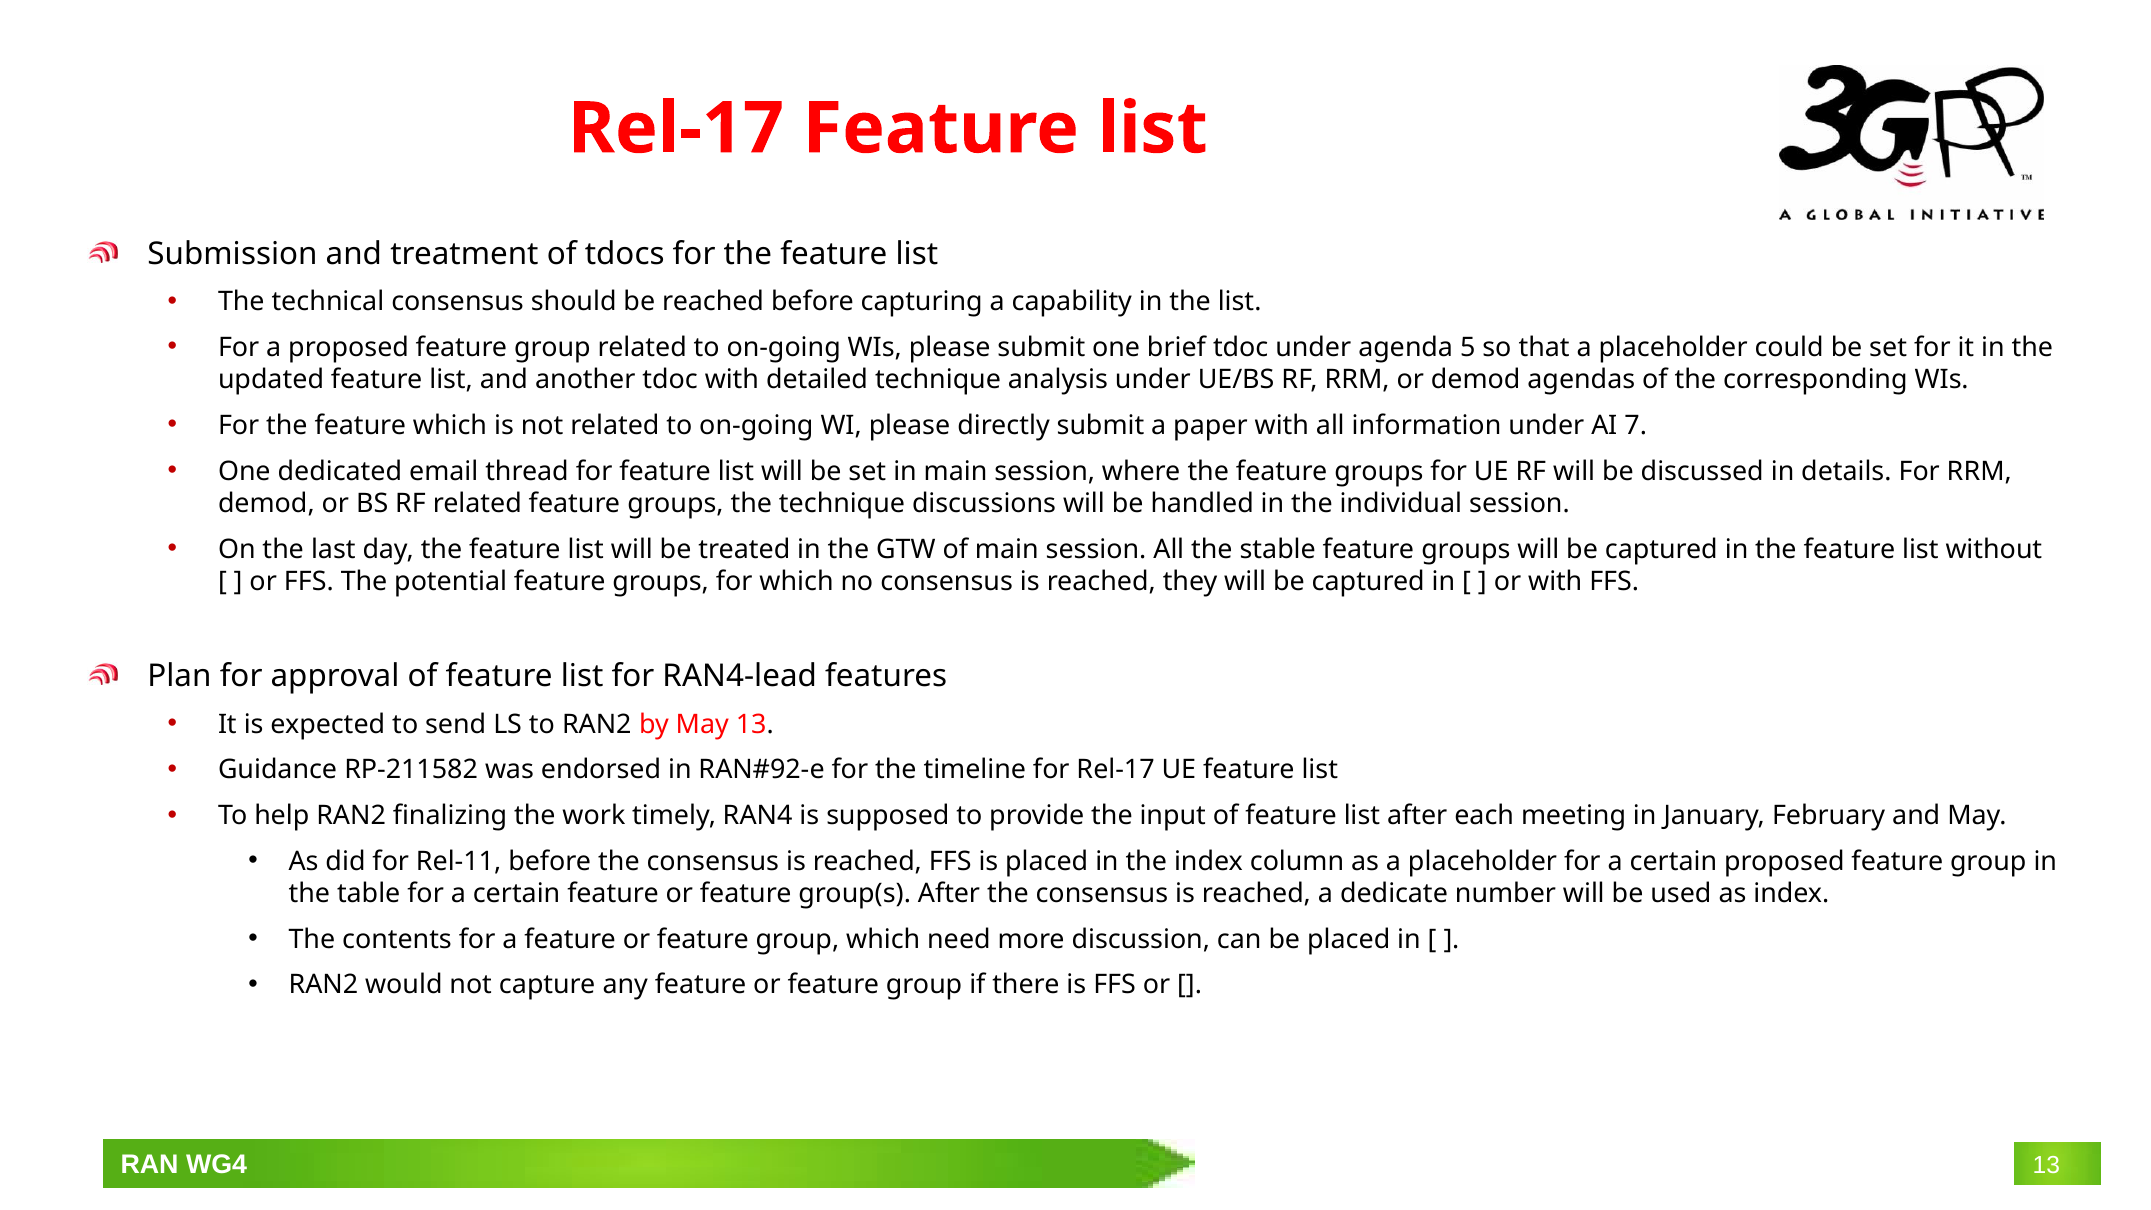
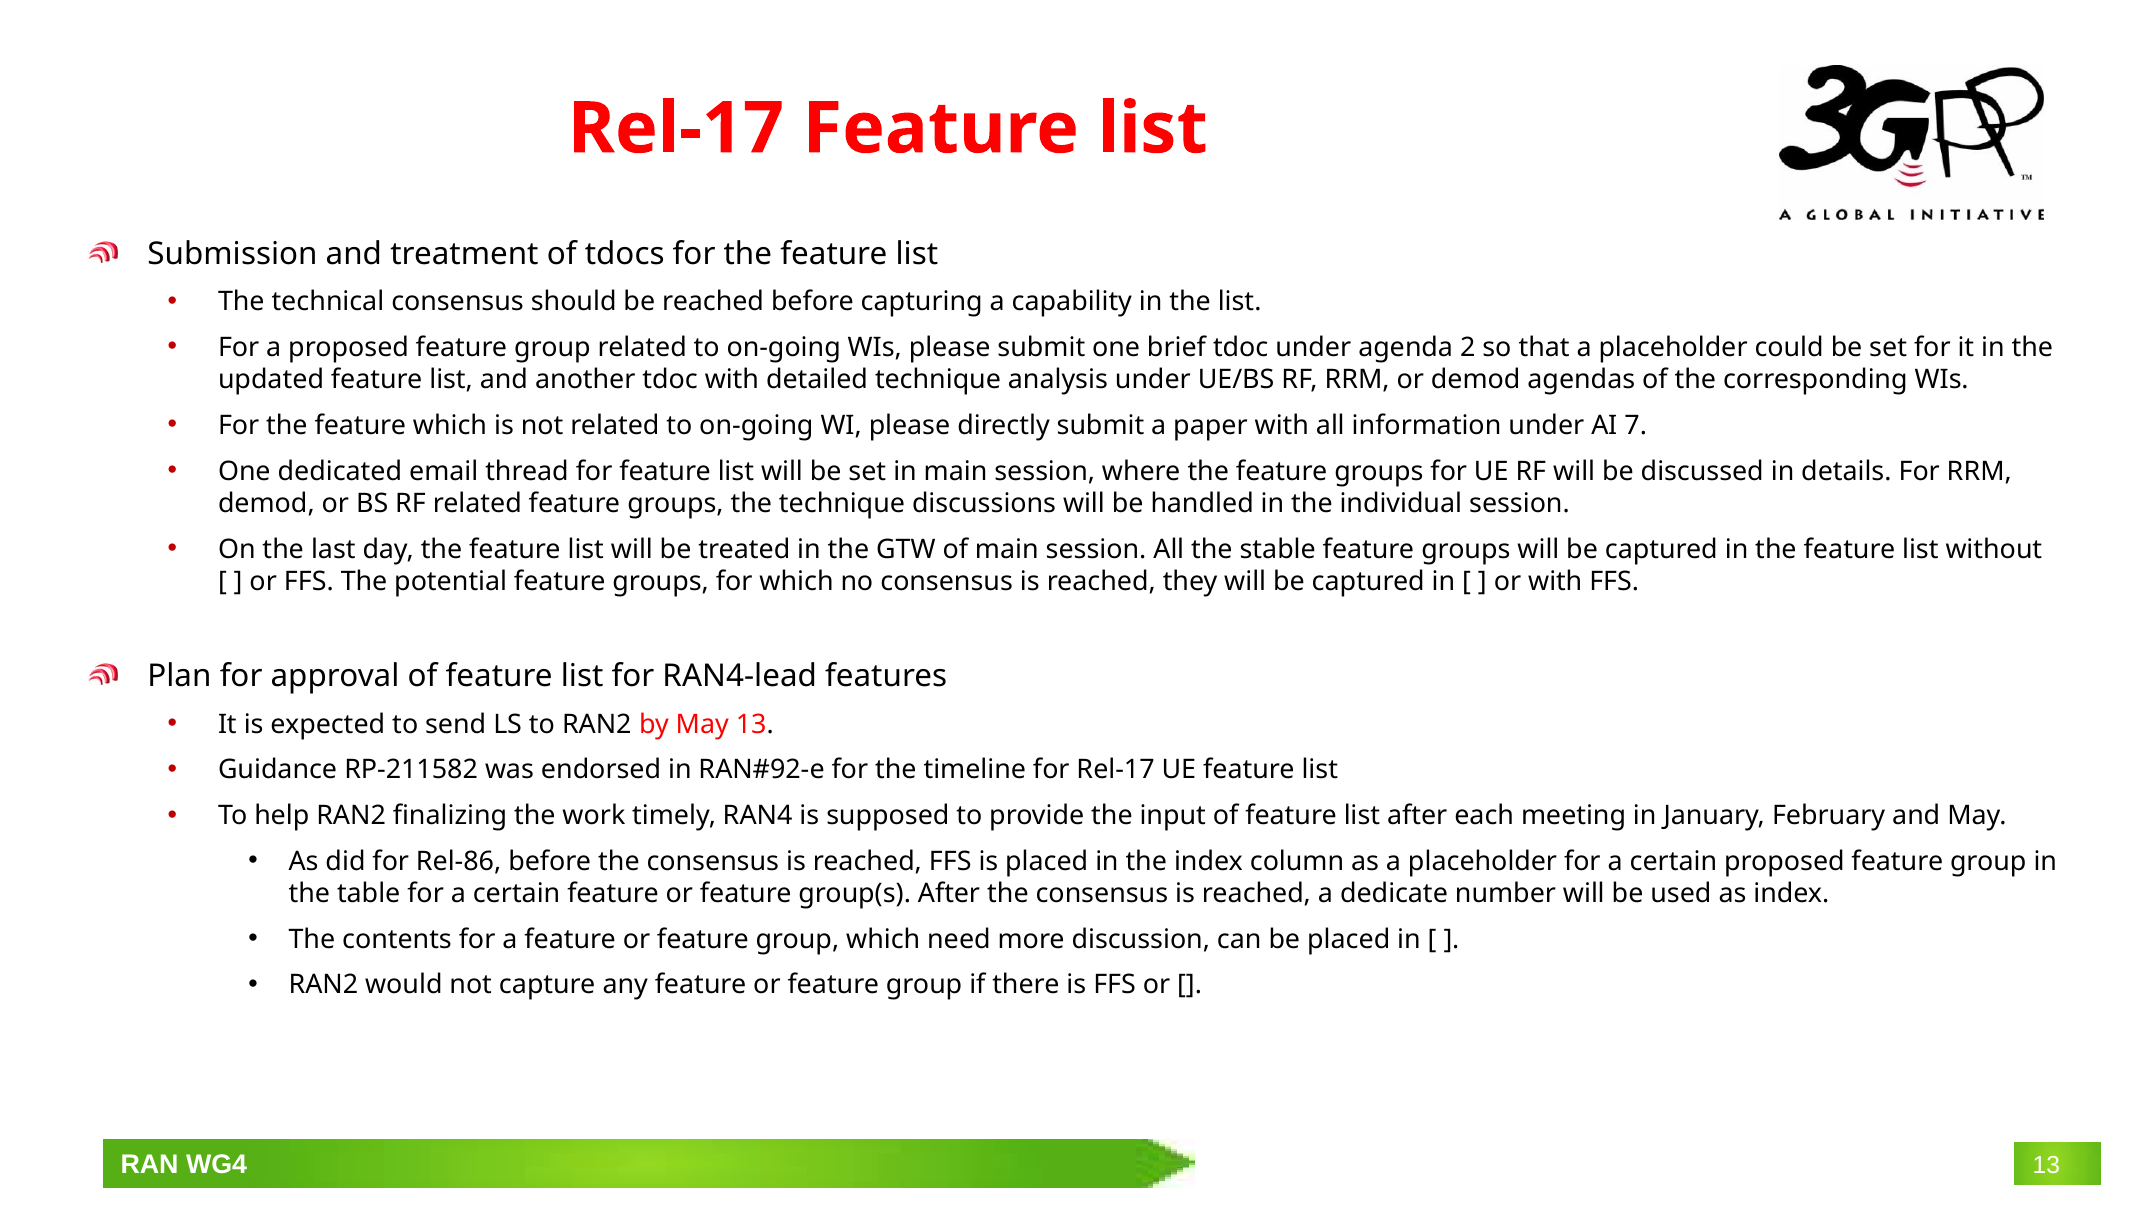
5: 5 -> 2 (1468, 348)
Rel-11: Rel-11 -> Rel-86 (459, 861)
